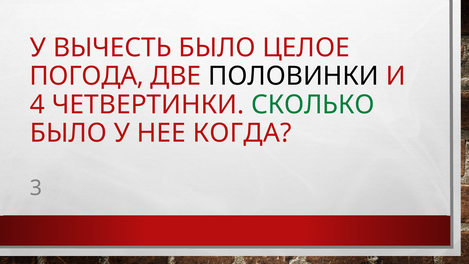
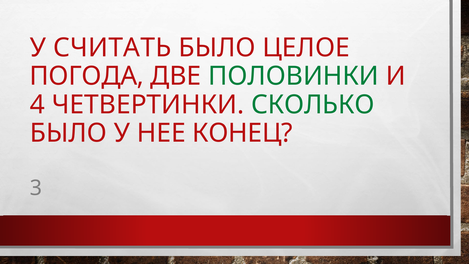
ВЫЧЕСТЬ: ВЫЧЕСТЬ -> СЧИТАТЬ (112, 48)
ПОЛОВИНКИ colour: black -> green (294, 76)
КОГДА: КОГДА -> КОНЕЦ (243, 133)
